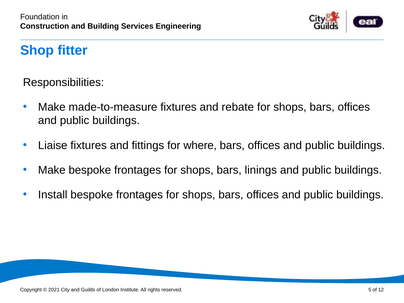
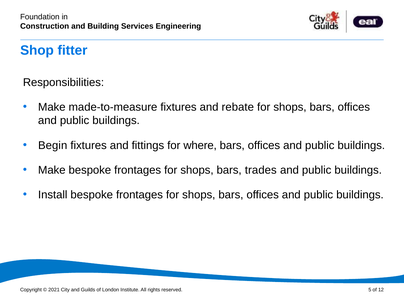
Liaise: Liaise -> Begin (53, 145)
linings: linings -> trades (261, 170)
